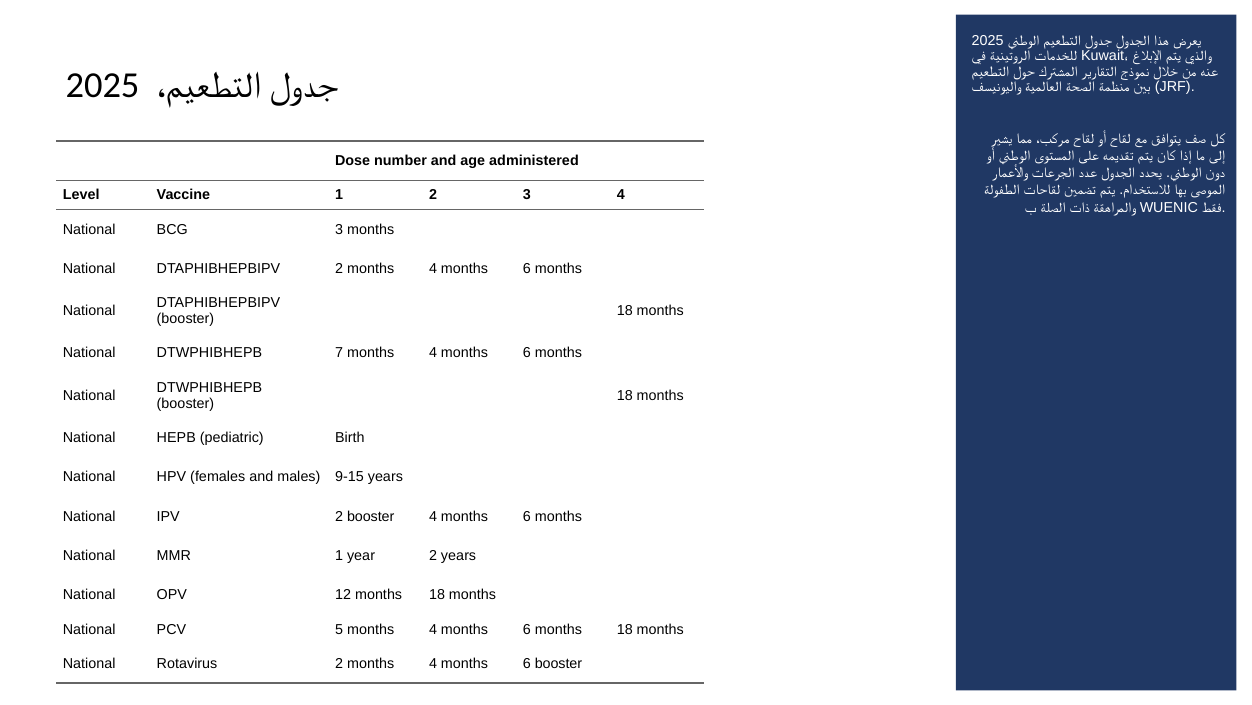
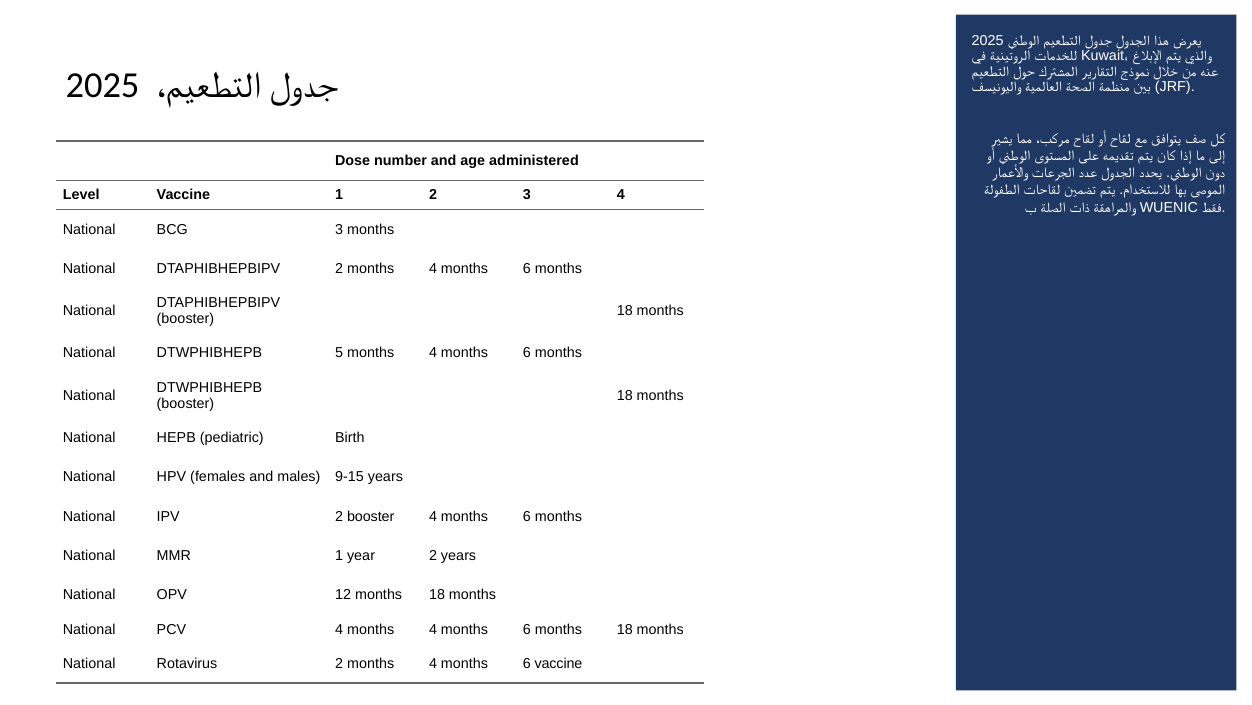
7: 7 -> 5 (339, 353)
PCV 5: 5 -> 4 (339, 629)
6 booster: booster -> vaccine (558, 663)
